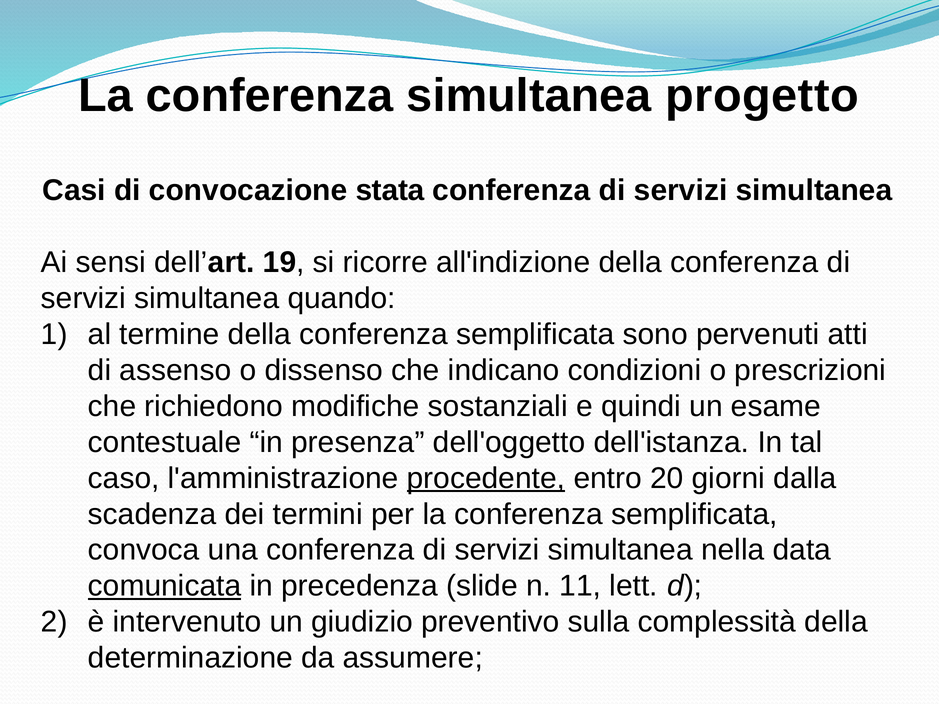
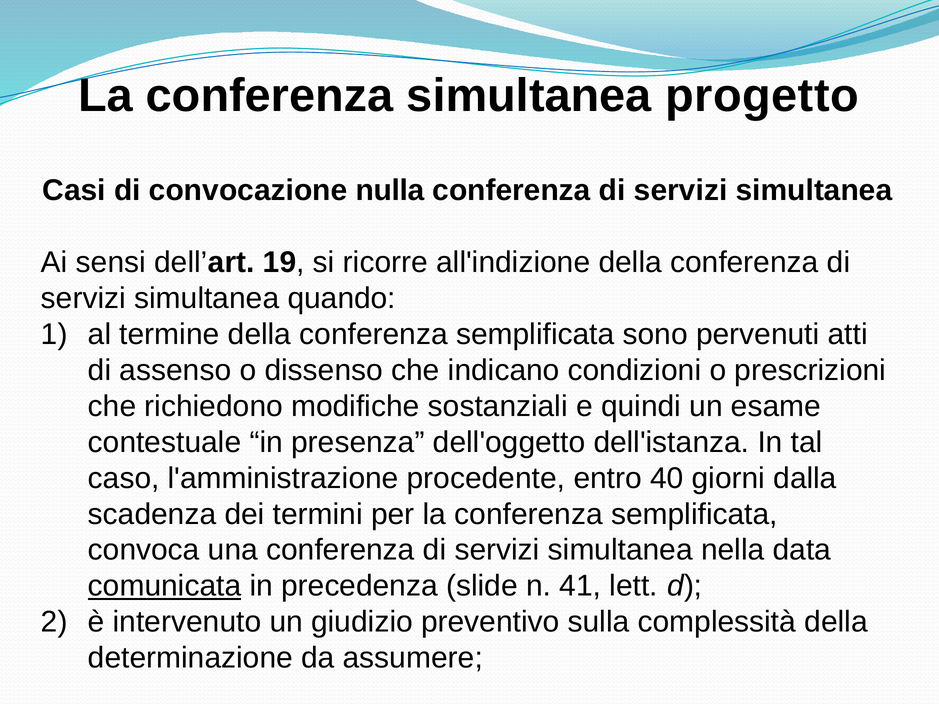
stata: stata -> nulla (390, 191)
procedente underline: present -> none (486, 478)
20: 20 -> 40 (667, 478)
11: 11 -> 41 (580, 586)
